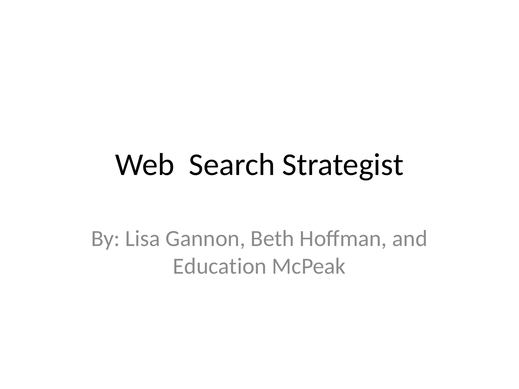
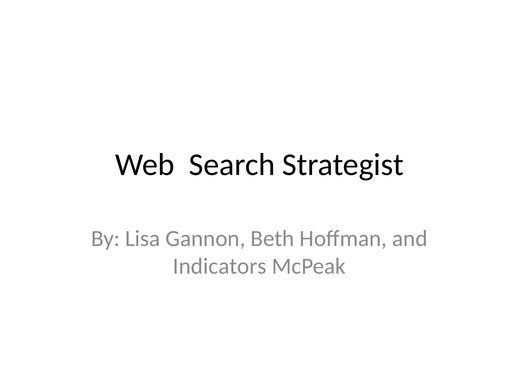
Education: Education -> Indicators (220, 266)
